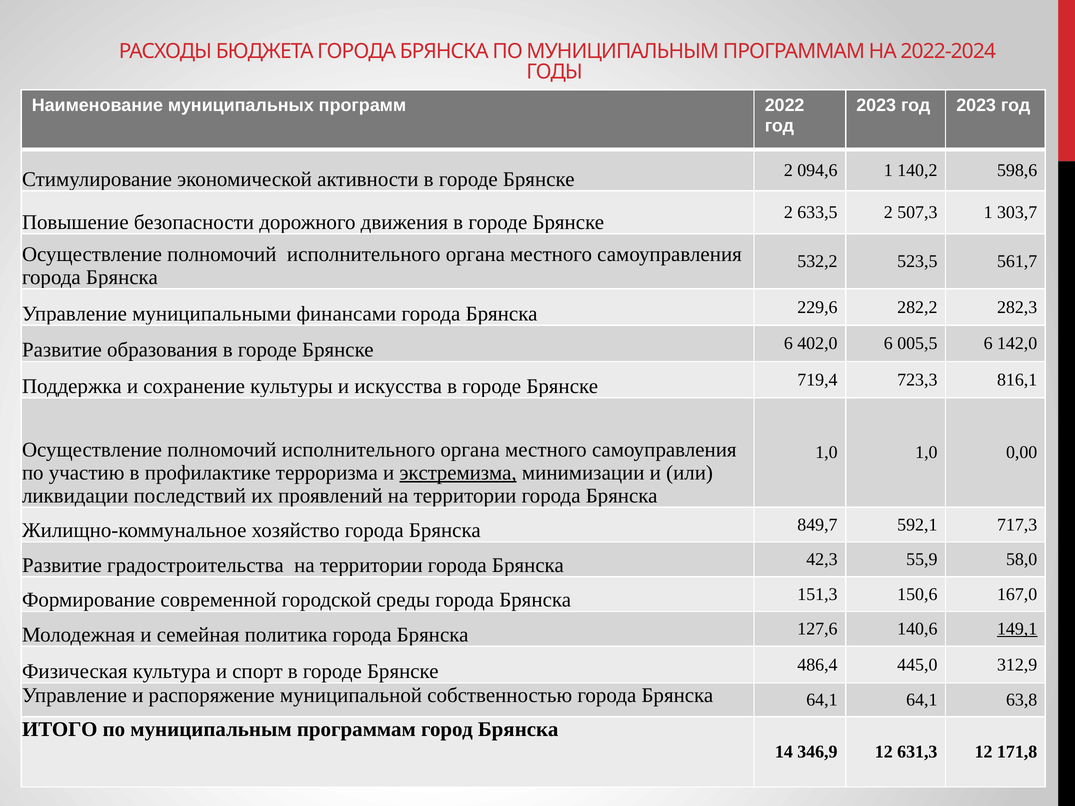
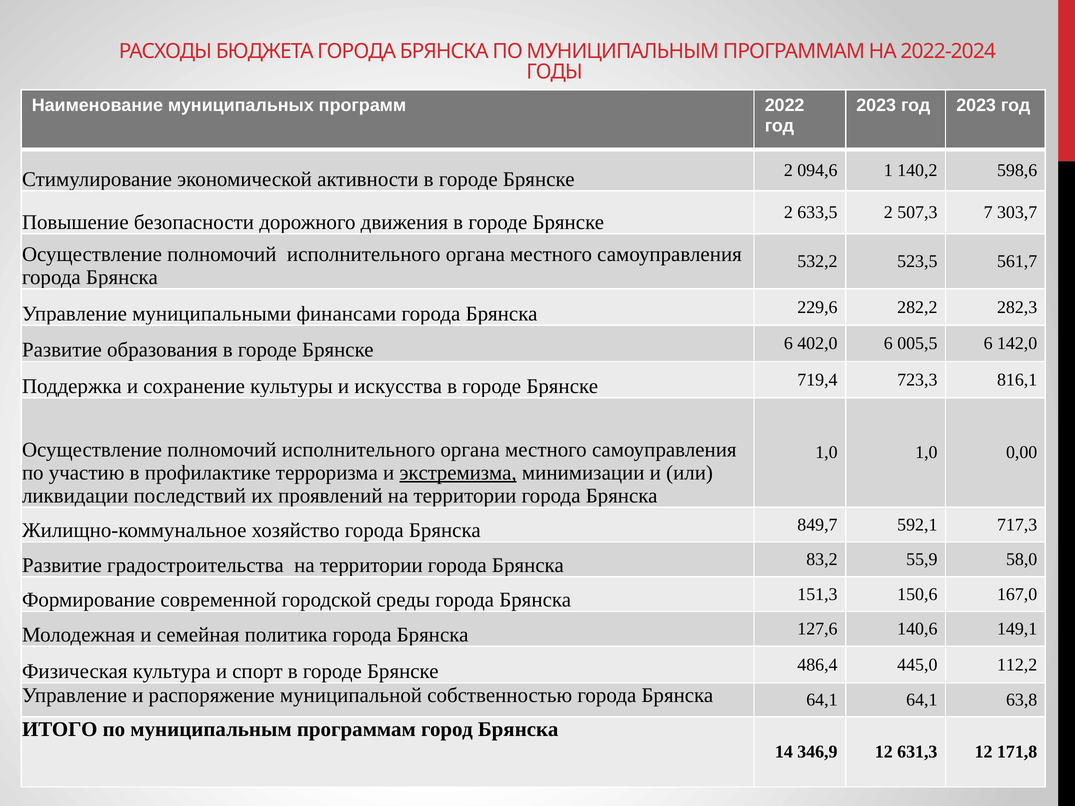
507,3 1: 1 -> 7 (988, 212)
42,3: 42,3 -> 83,2 (822, 560)
149,1 underline: present -> none (1017, 629)
312,9: 312,9 -> 112,2 (1017, 665)
